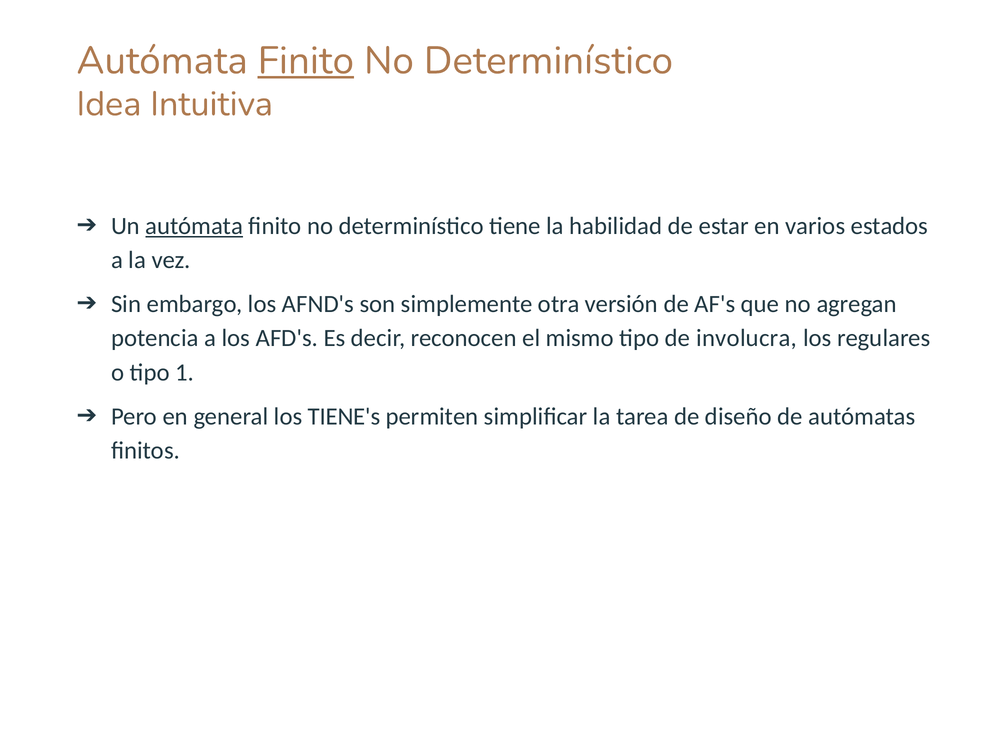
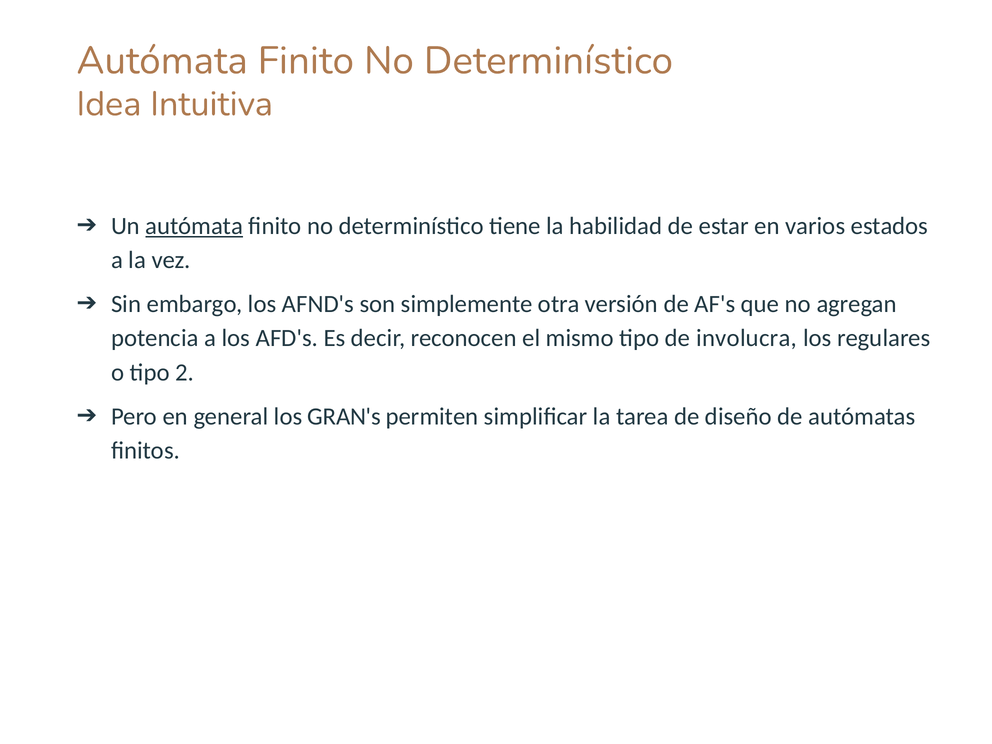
Finito underline: present -> none (306, 61)
1: 1 -> 2 (185, 372)
TIENE's: TIENE's -> GRAN's (344, 416)
